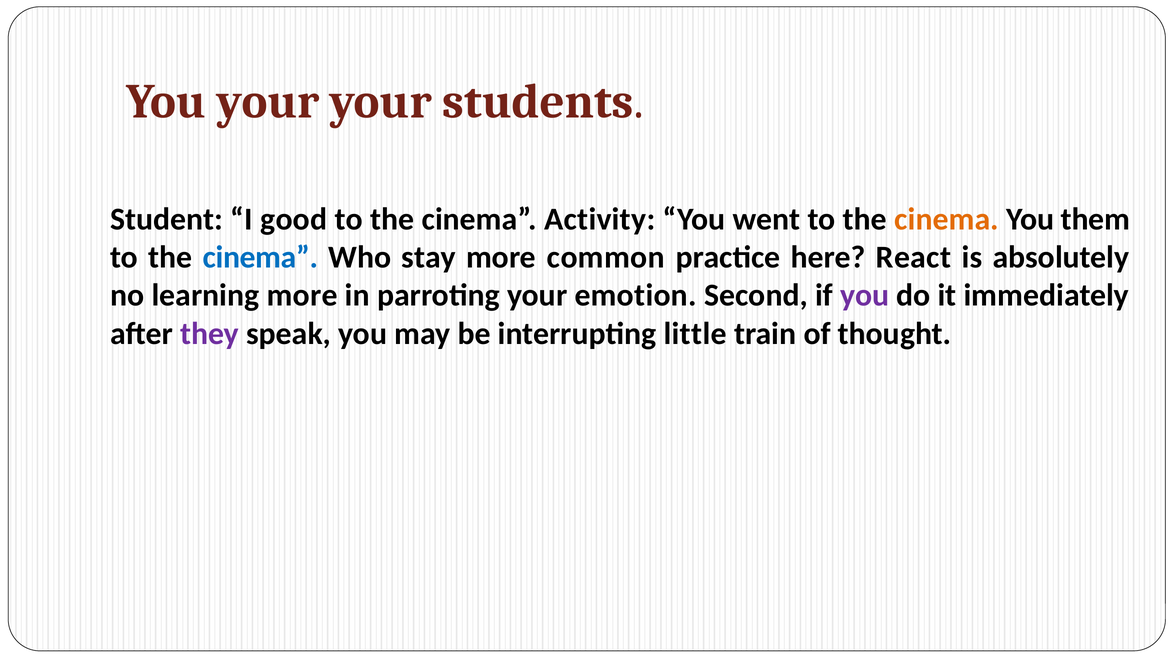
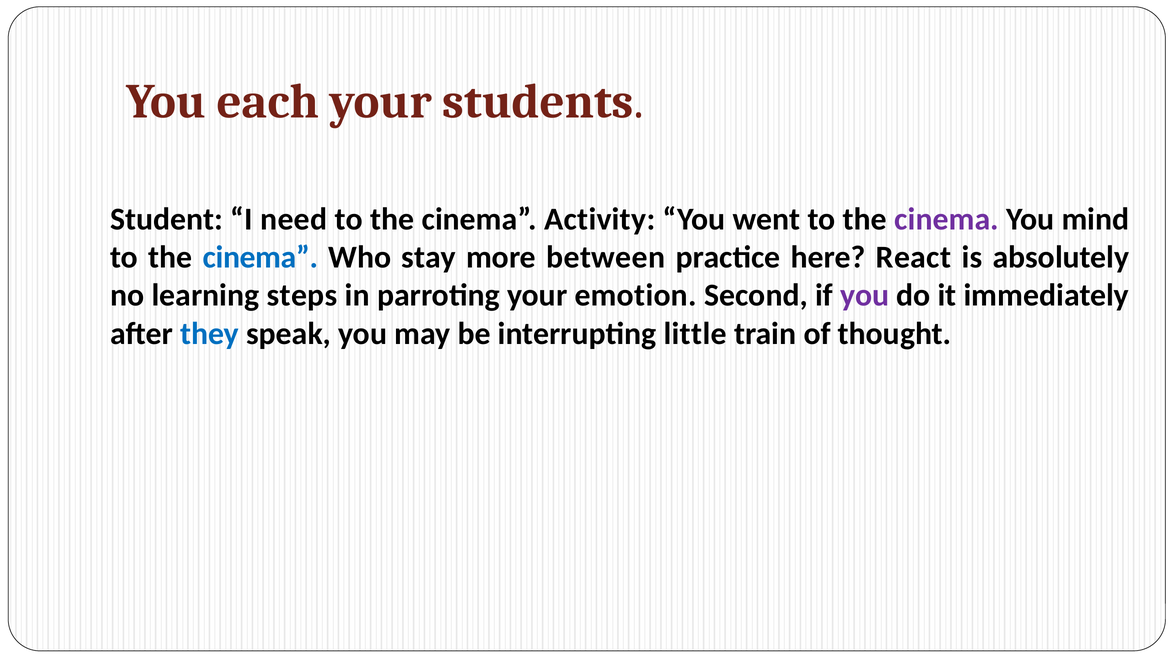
You your: your -> each (268, 102)
good: good -> need (294, 219)
cinema colour: orange -> purple (947, 219)
them: them -> mind (1095, 219)
common: common -> between (606, 257)
learning more: more -> steps (302, 296)
they colour: purple -> blue (210, 334)
